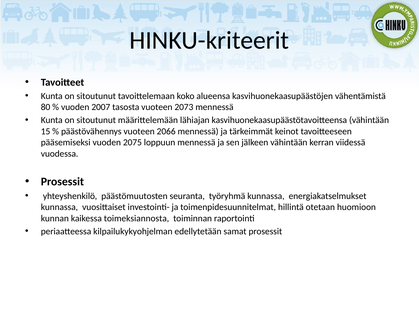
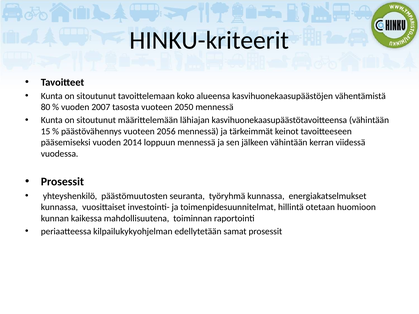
2073: 2073 -> 2050 (184, 107)
2066: 2066 -> 2056 (166, 131)
2075: 2075 -> 2014 (132, 143)
toimeksiannosta: toimeksiannosta -> mahdollisuutena (137, 218)
